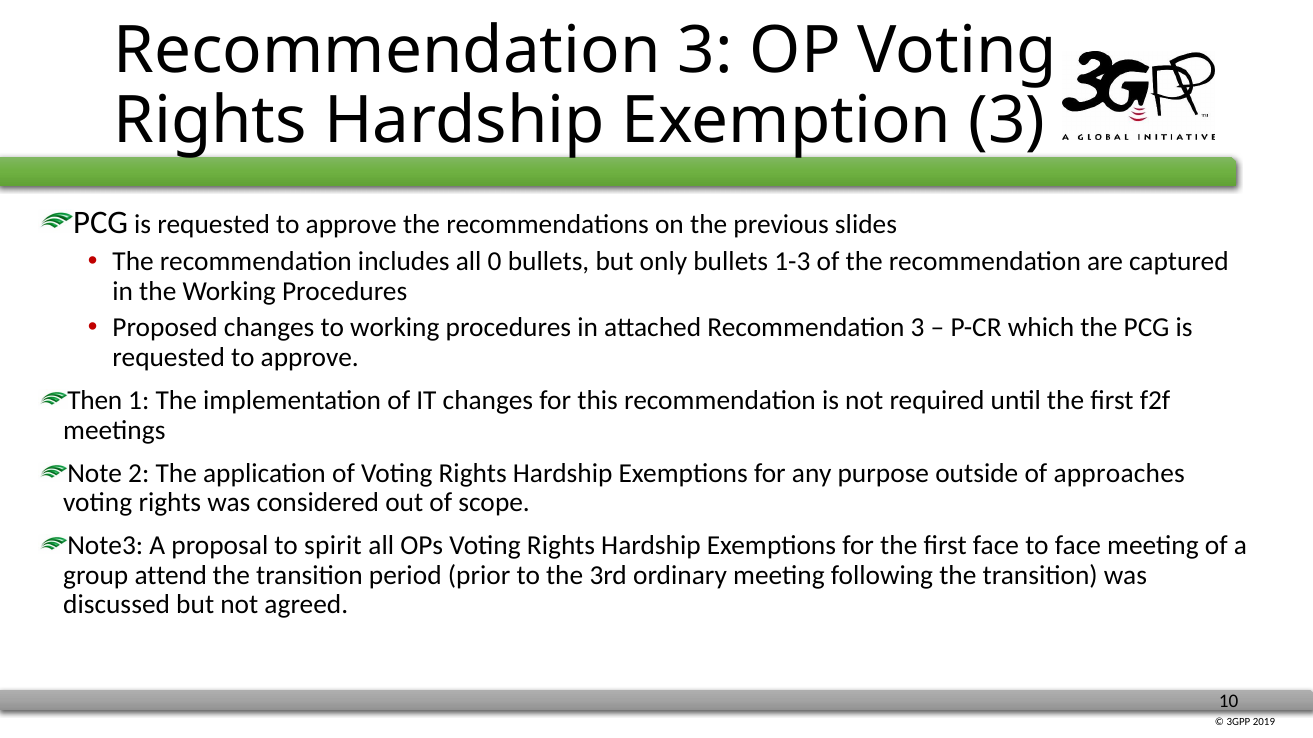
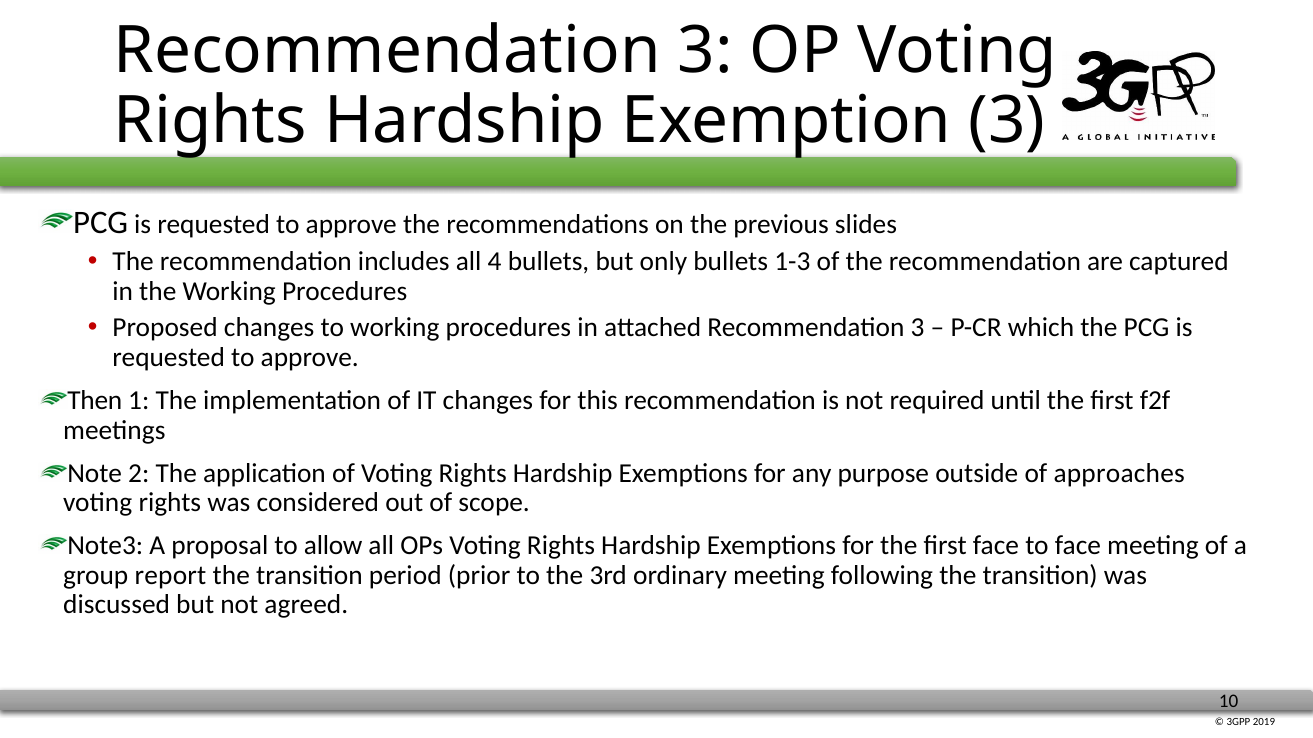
0: 0 -> 4 (495, 262)
spirit: spirit -> allow (333, 546)
attend: attend -> report (170, 576)
